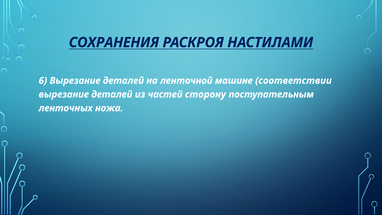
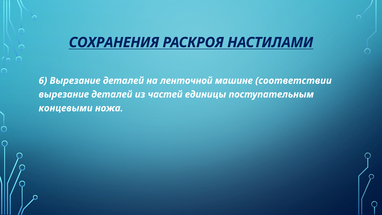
сторону: сторону -> единицы (206, 94)
ленточных: ленточных -> концевыми (66, 108)
